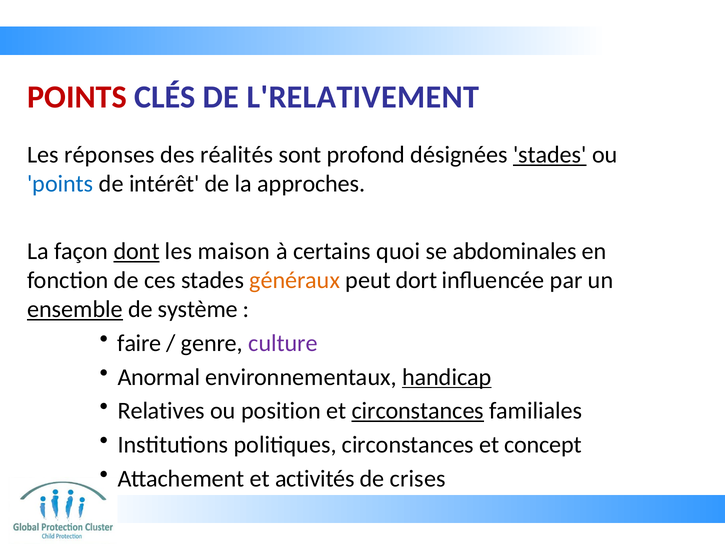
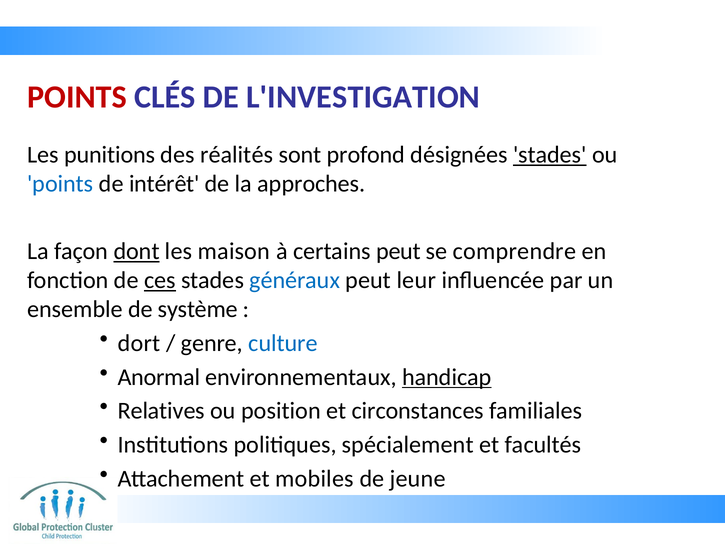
L'RELATIVEMENT: L'RELATIVEMENT -> L'INVESTIGATION (363, 97)
réponses: réponses -> punitions (110, 155)
certains quoi: quoi -> peut (398, 251)
abdominales: abdominales -> comprendre (514, 251)
ces underline: none -> present (160, 280)
généraux colour: orange -> blue (295, 280)
dort: dort -> leur (416, 280)
ensemble underline: present -> none (75, 309)
faire: faire -> dort (139, 343)
culture colour: purple -> blue (283, 343)
circonstances underline: present -> none (418, 411)
politiques circonstances: circonstances -> spécialement (408, 445)
concept: concept -> facultés (543, 445)
activités: activités -> mobiles (315, 478)
crises: crises -> jeune (418, 478)
